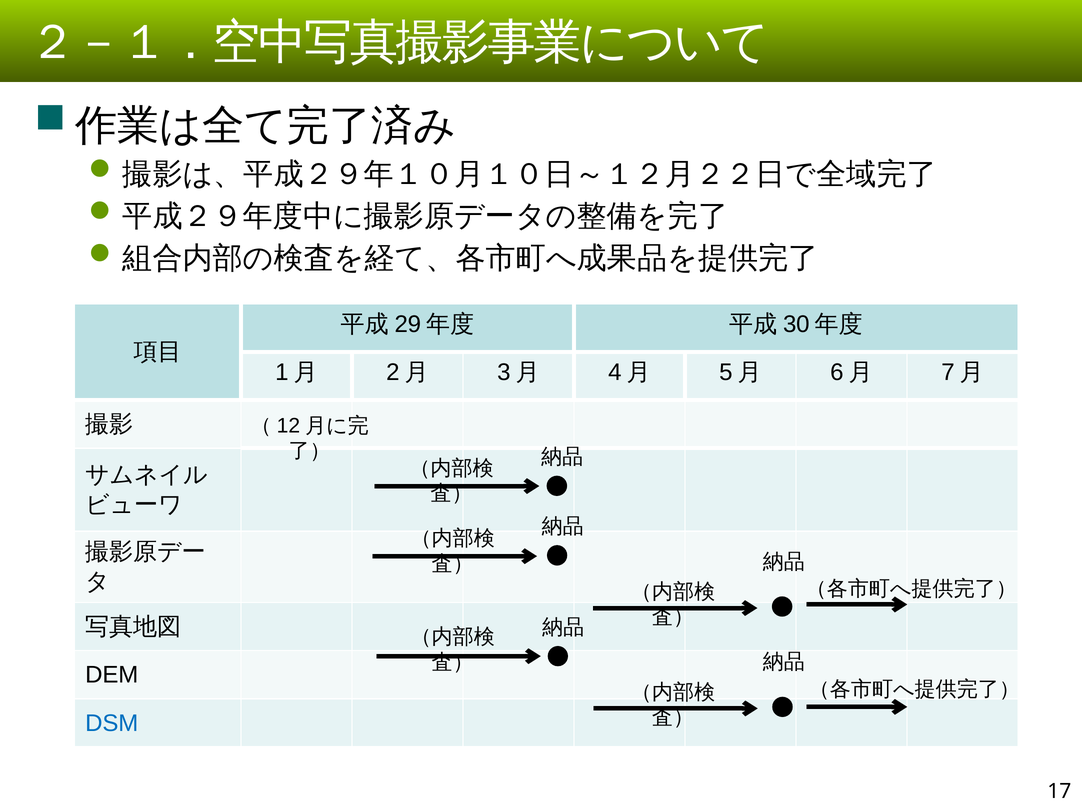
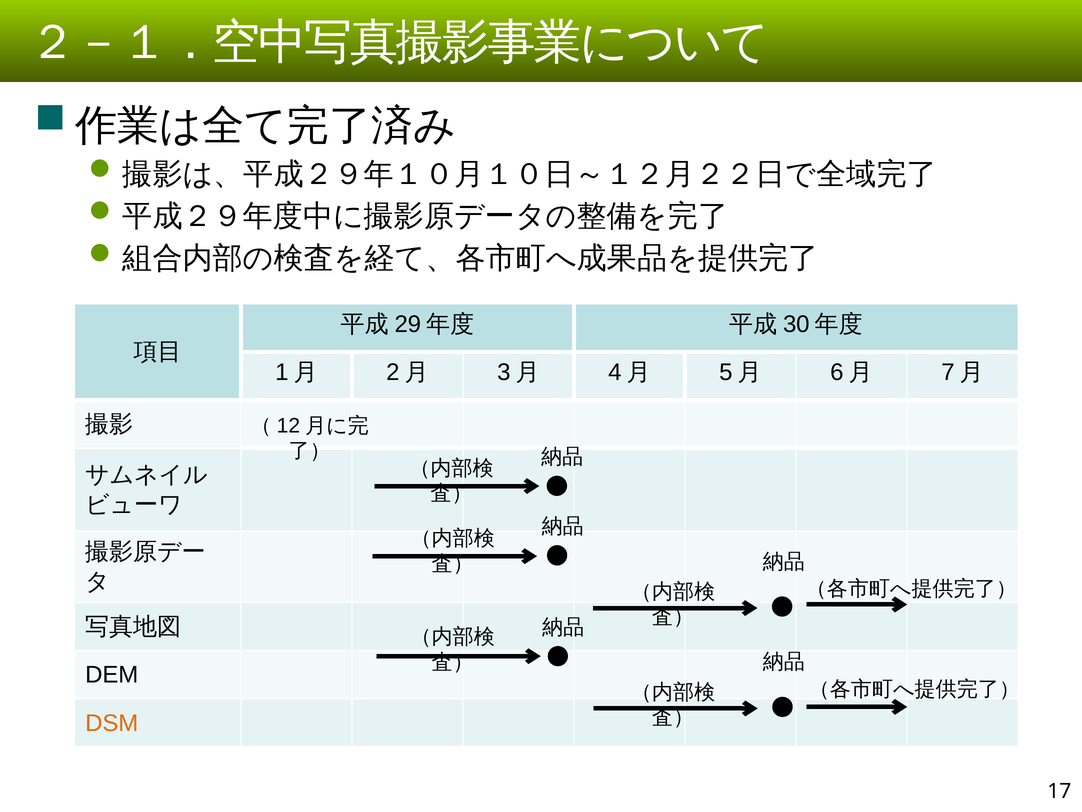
DSM colour: blue -> orange (112, 723)
